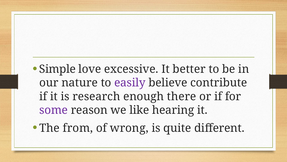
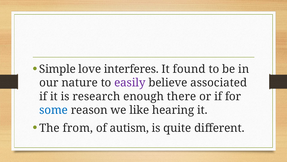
excessive: excessive -> interferes (131, 69)
better: better -> found (189, 69)
contribute: contribute -> associated (219, 83)
some colour: purple -> blue (54, 110)
wrong: wrong -> autism (129, 128)
